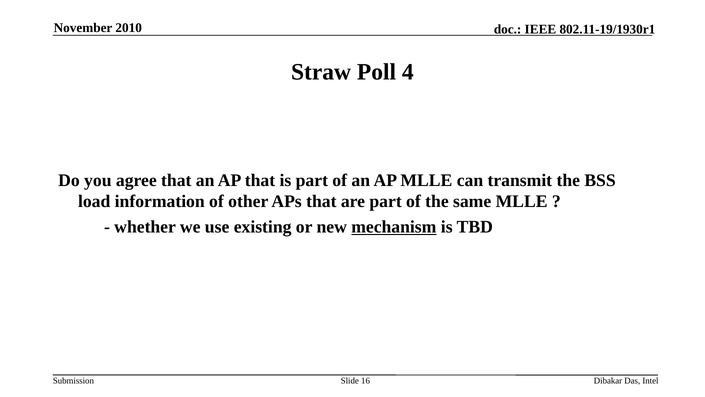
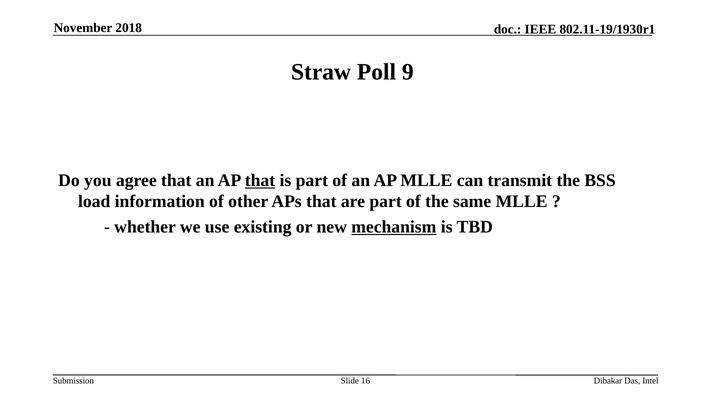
2010: 2010 -> 2018 (129, 28)
4: 4 -> 9 (408, 72)
that underline: none -> present (260, 180)
